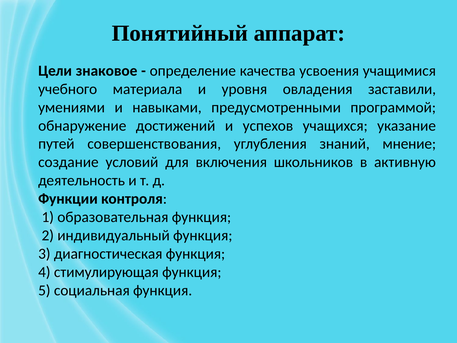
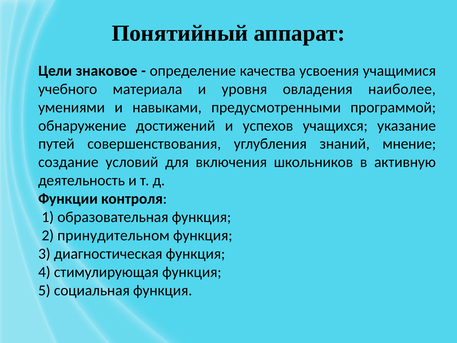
заставили: заставили -> наиболее (402, 89)
индивидуальный: индивидуальный -> принудительном (114, 235)
